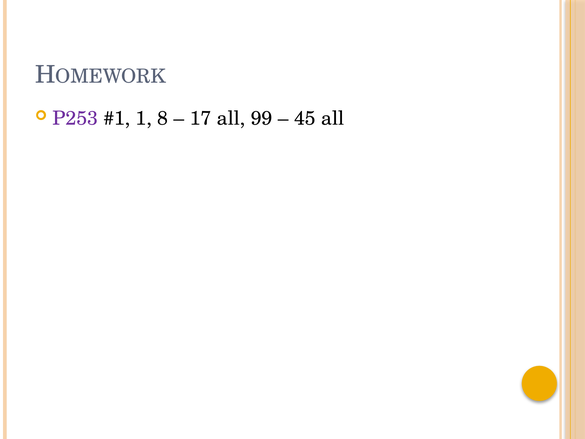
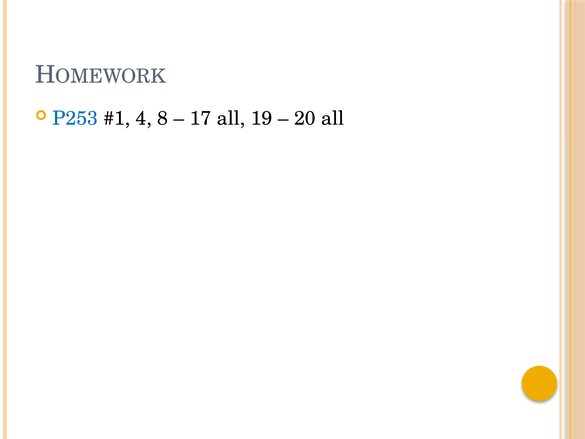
P253 colour: purple -> blue (75, 118)
1: 1 -> 4 (144, 118)
99: 99 -> 19 (262, 118)
45: 45 -> 20 (305, 118)
